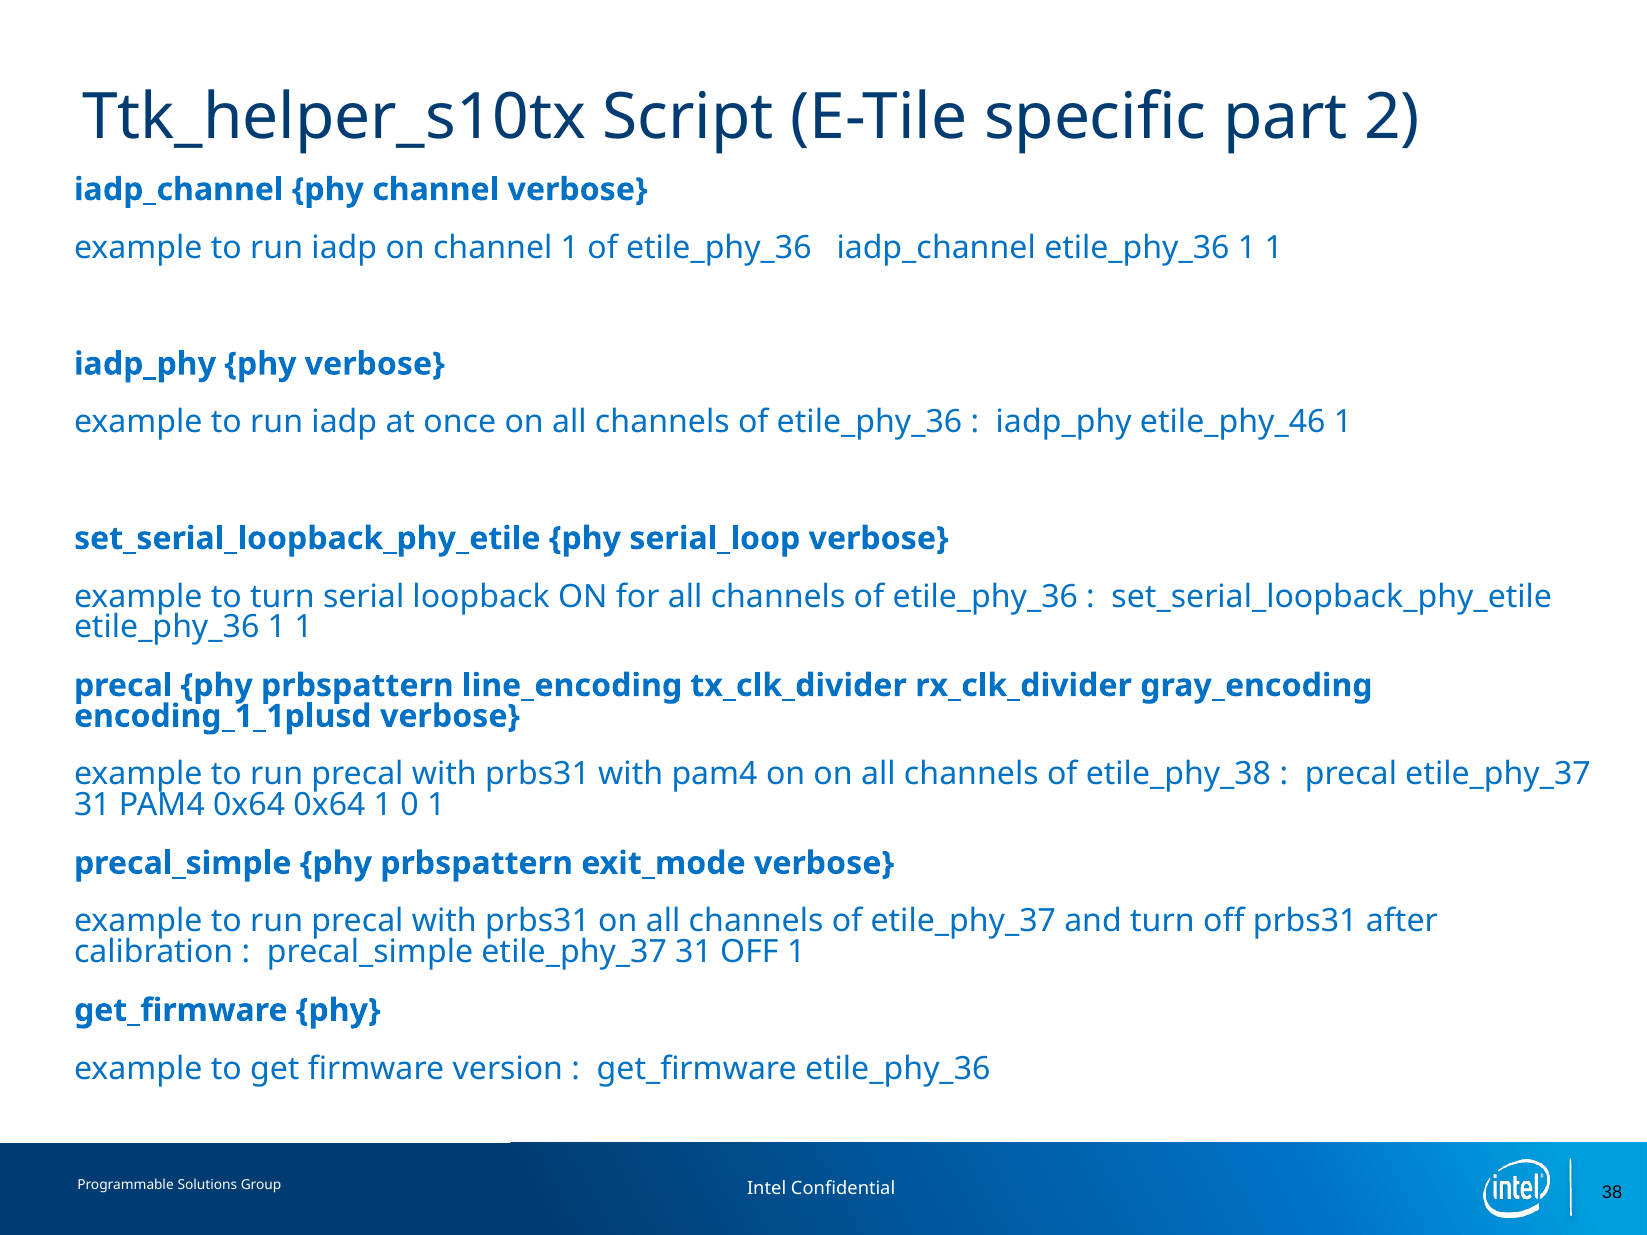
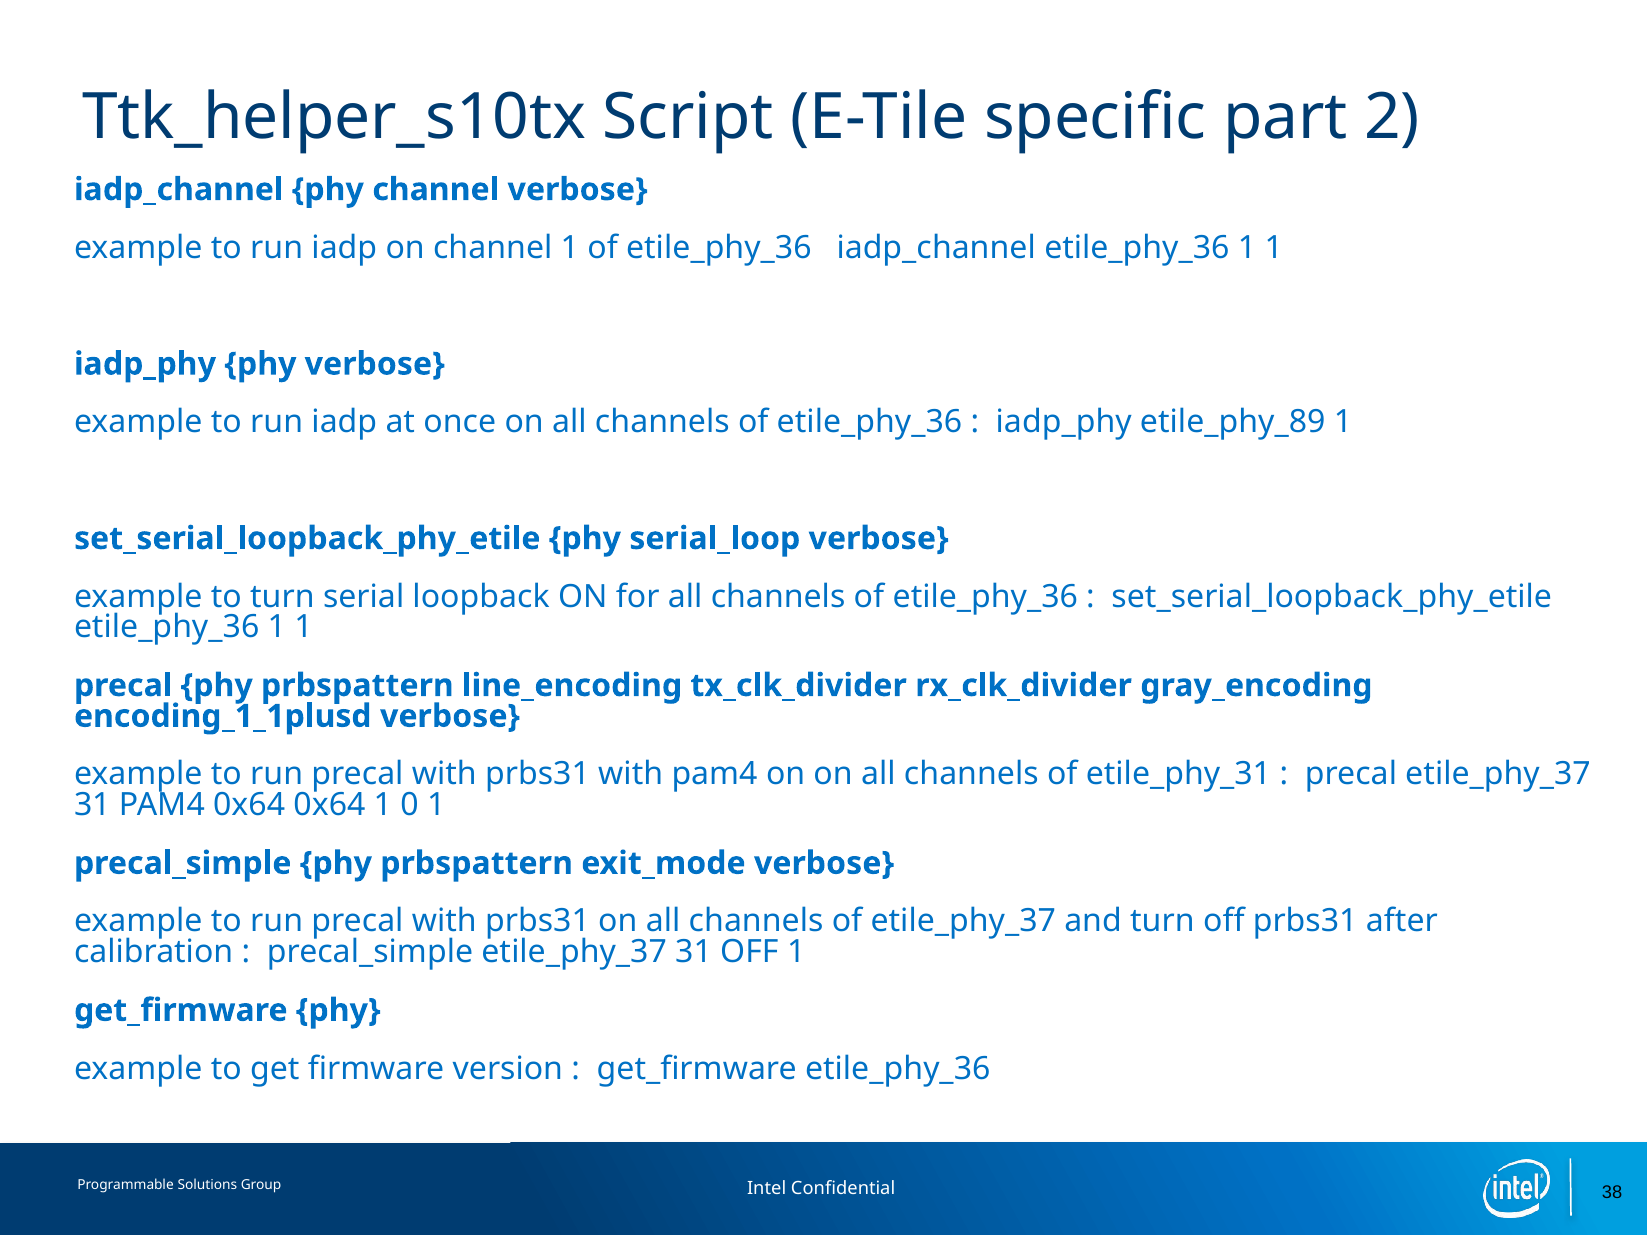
etile_phy_46: etile_phy_46 -> etile_phy_89 (1233, 422)
etile_phy_38: etile_phy_38 -> etile_phy_31 (1178, 775)
